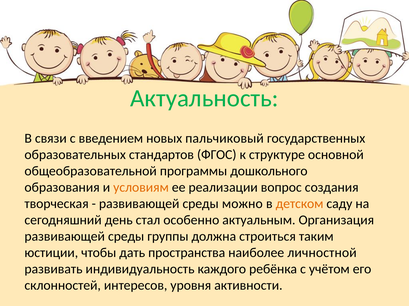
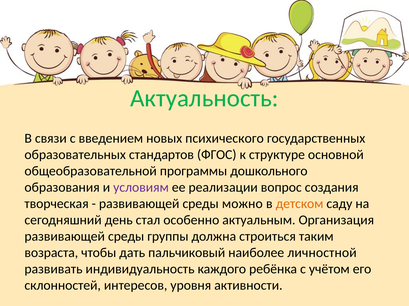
пальчиковый: пальчиковый -> психического (225, 139)
условиям colour: orange -> purple (141, 188)
юстиции: юстиции -> возраста (51, 253)
пространства: пространства -> пальчиковый (187, 253)
